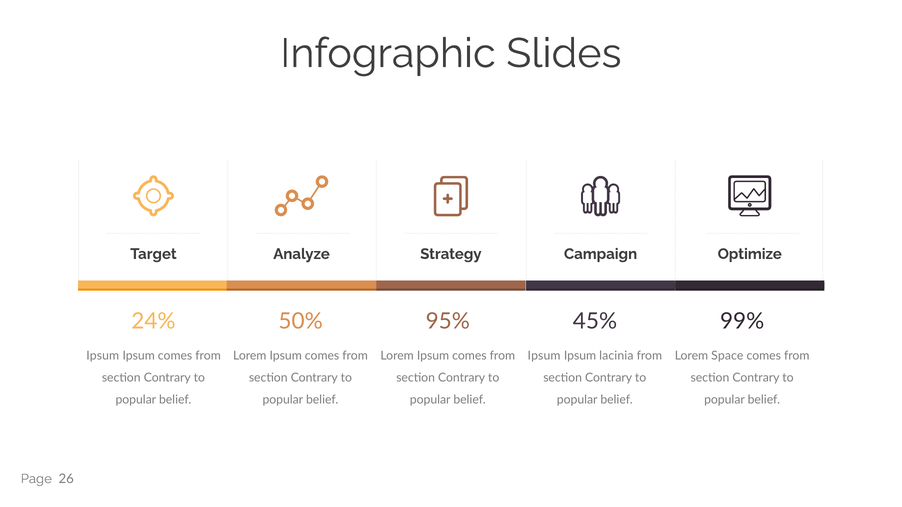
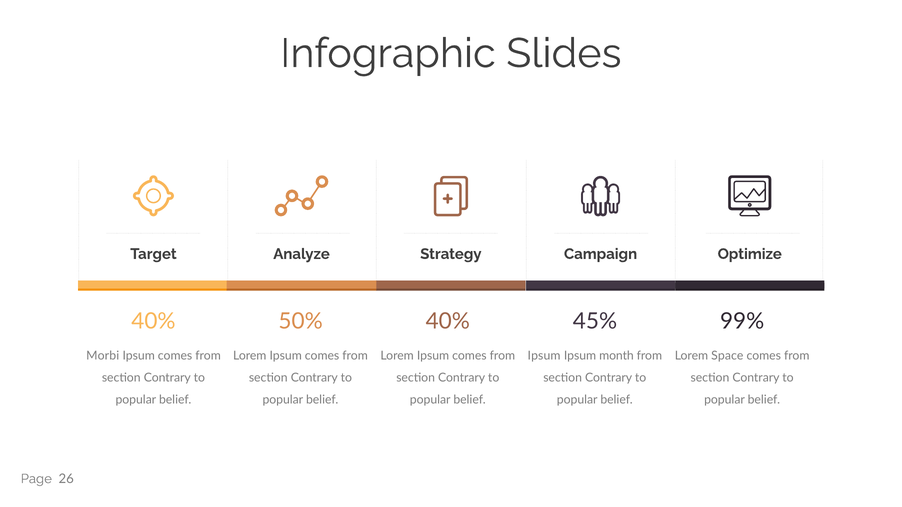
24%: 24% -> 40% (153, 322)
50% 95%: 95% -> 40% (448, 322)
Ipsum: Ipsum -> Morbi (103, 356)
lacinia: lacinia -> month (616, 356)
